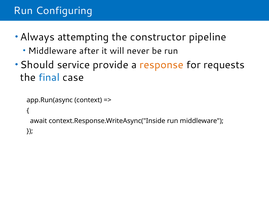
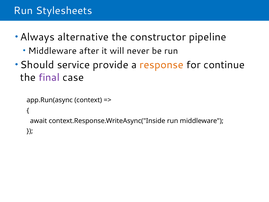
Configuring: Configuring -> Stylesheets (64, 11)
attempting: attempting -> alternative (83, 37)
requests: requests -> continue (224, 65)
final colour: blue -> purple (49, 77)
